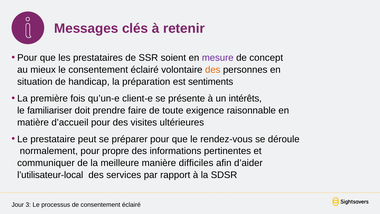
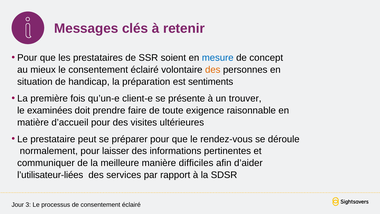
mesure colour: purple -> blue (218, 58)
intérêts: intérêts -> trouver (245, 98)
familiariser: familiariser -> examinées (50, 110)
propre: propre -> laisser (116, 151)
l’utilisateur-local: l’utilisateur-local -> l’utilisateur-liées (50, 175)
